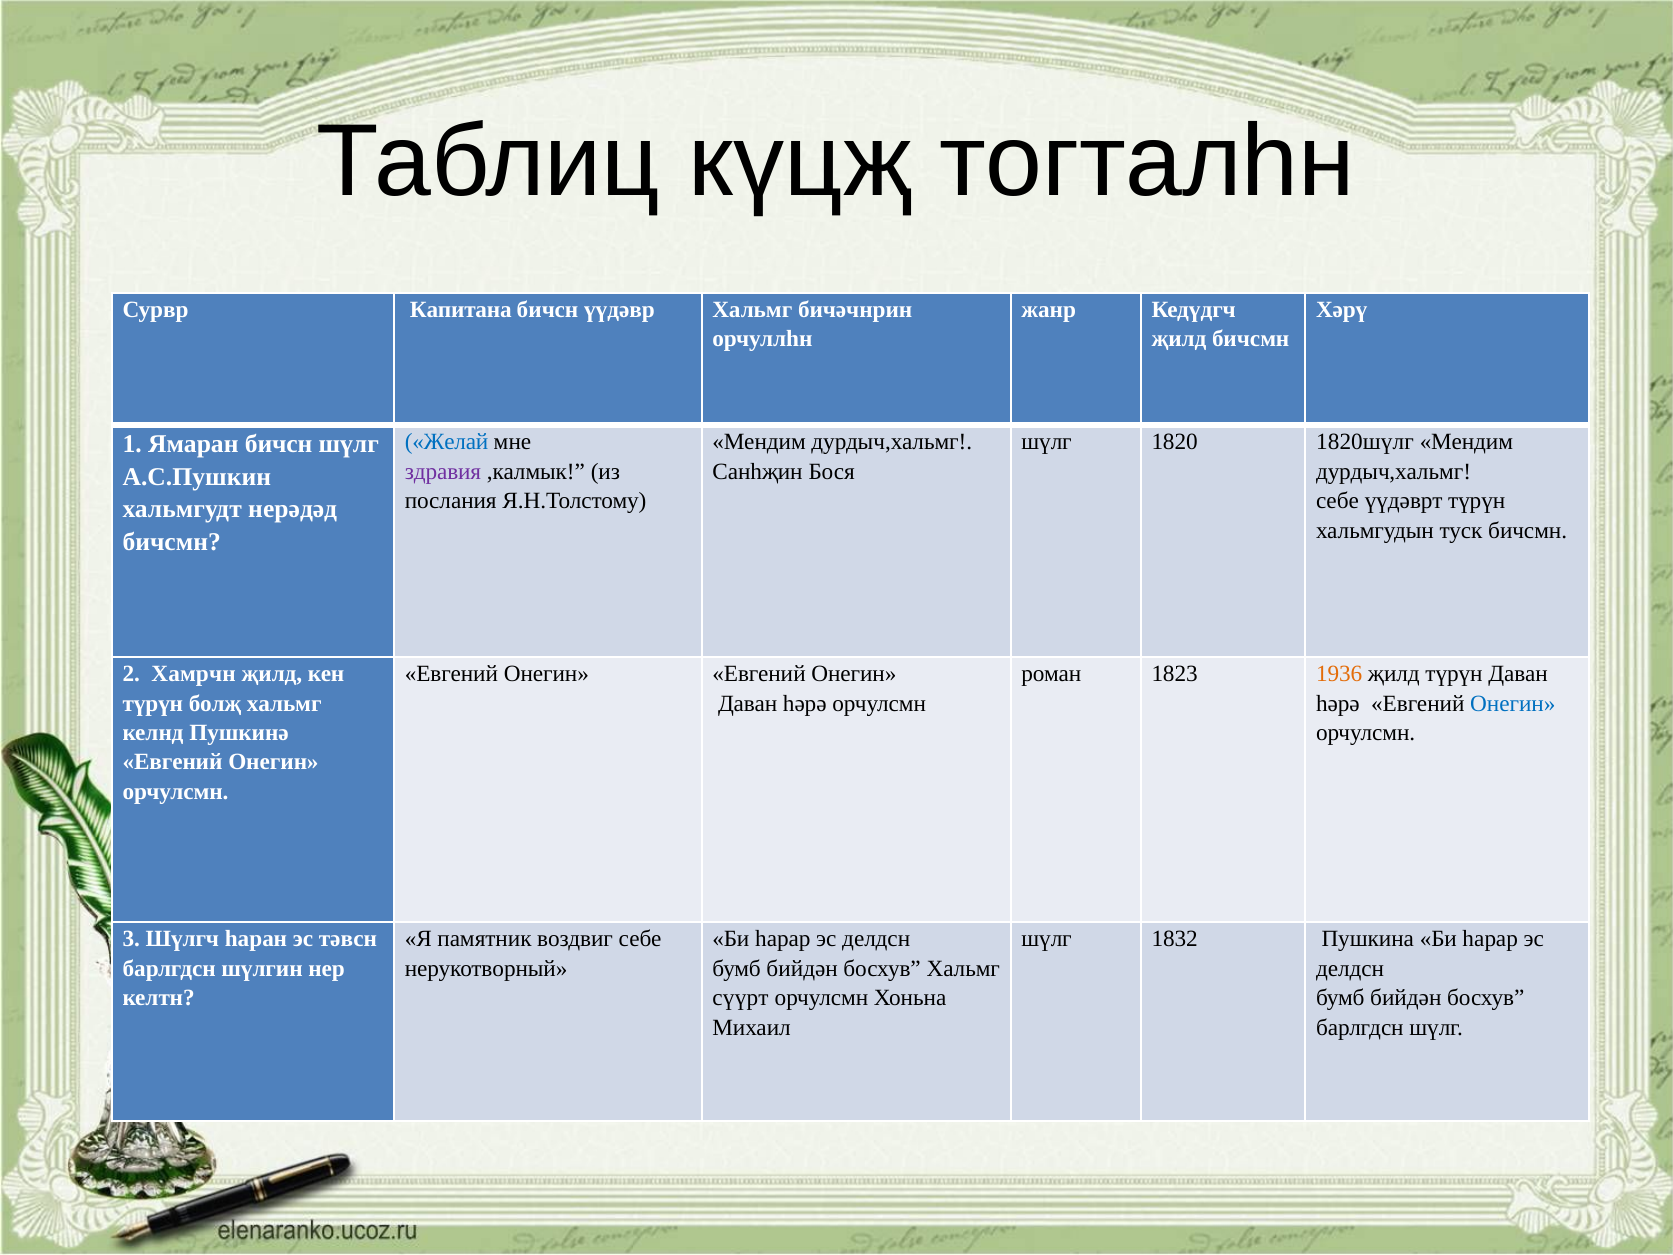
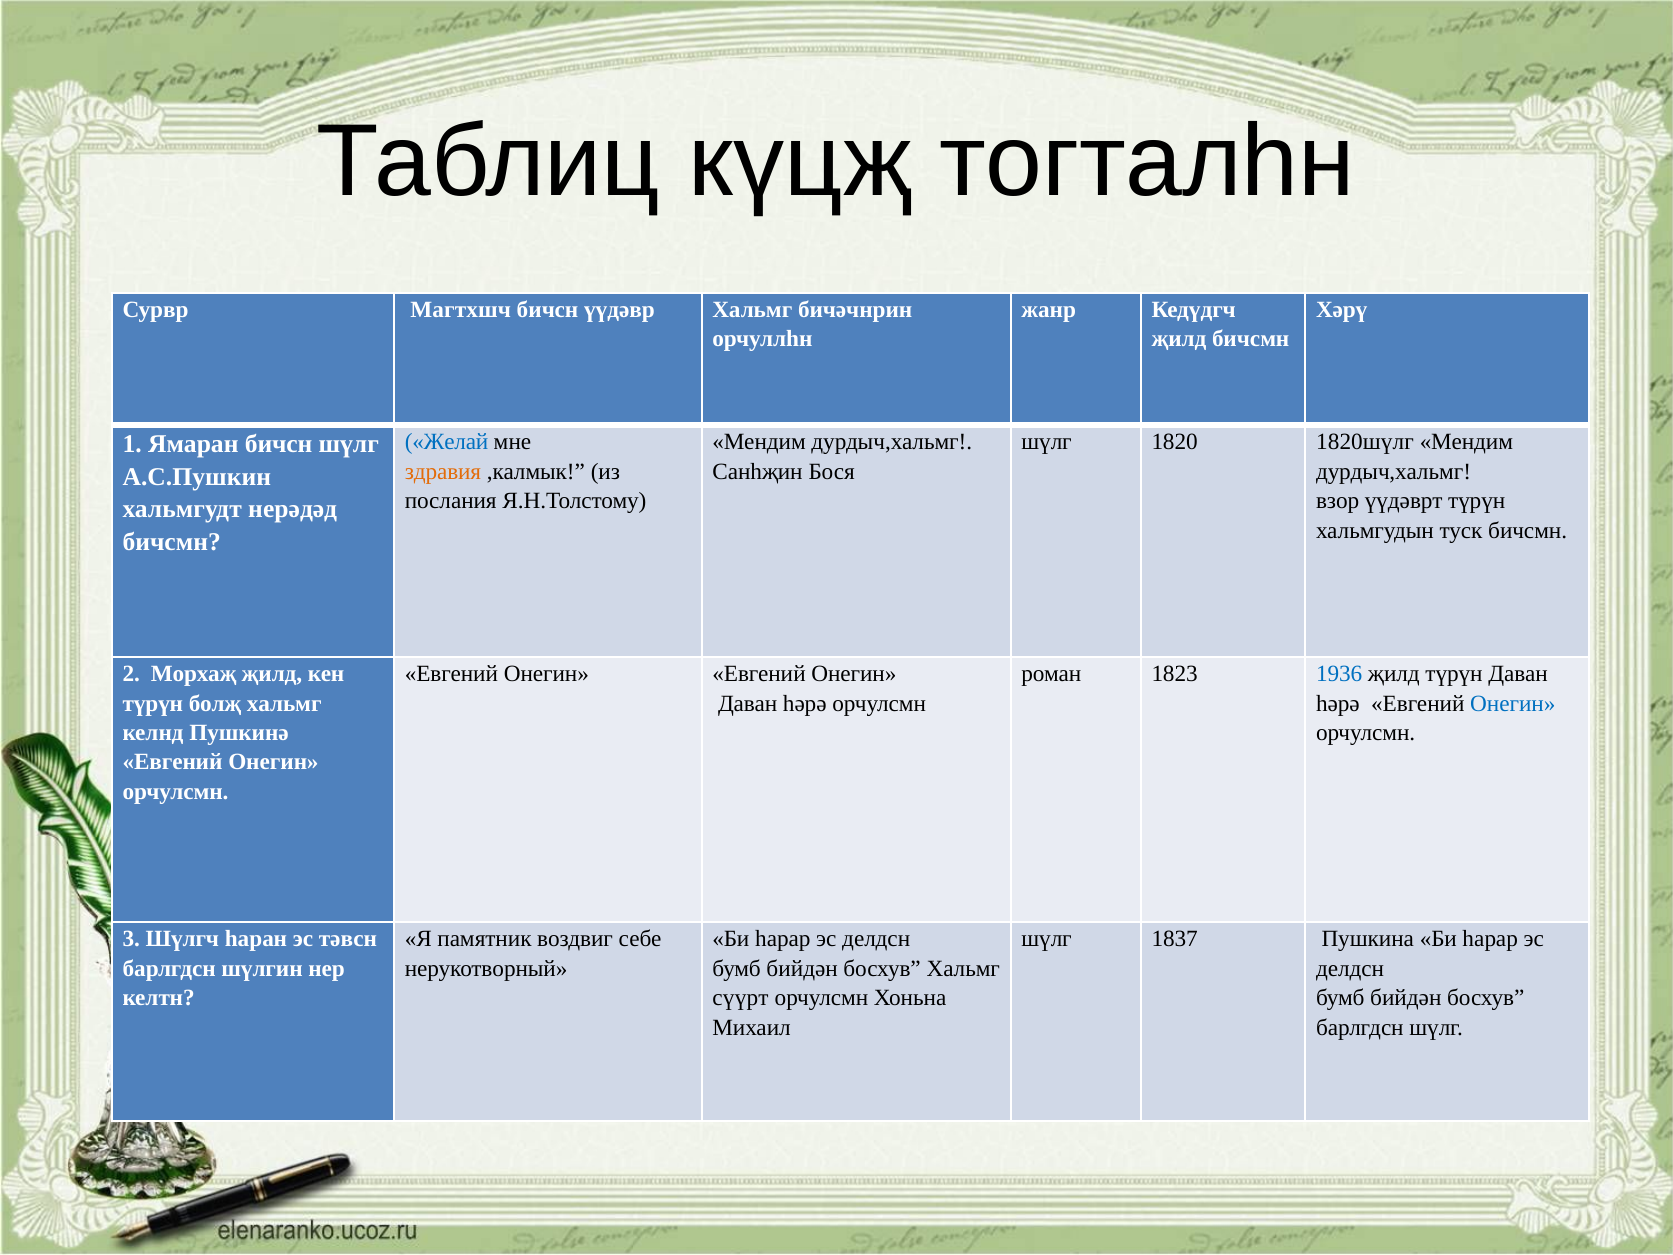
Капитана: Капитана -> Магтхшч (461, 310)
здравия colour: purple -> orange (443, 471)
себе: себе -> взор (1338, 501)
Хамрчн: Хамрчн -> Морхаҗ (194, 674)
1936 colour: orange -> blue (1339, 674)
1832: 1832 -> 1837 (1175, 939)
